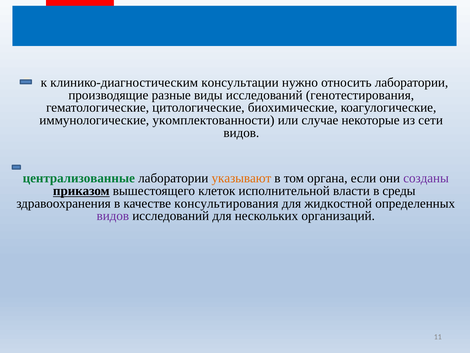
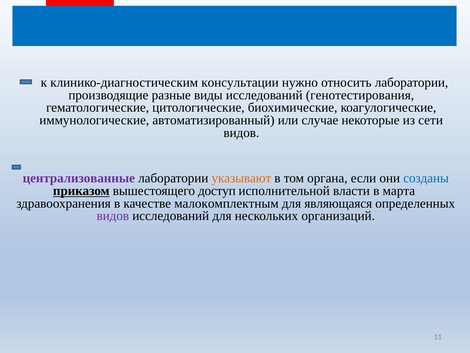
укомплектованности: укомплектованности -> автоматизированный (213, 120)
централизованные colour: green -> purple (79, 178)
созданы colour: purple -> blue (426, 178)
клеток: клеток -> доступ (217, 191)
среды: среды -> марта (399, 191)
консультирования: консультирования -> малокомплектным (226, 203)
жидкостной: жидкостной -> являющаяся (338, 203)
